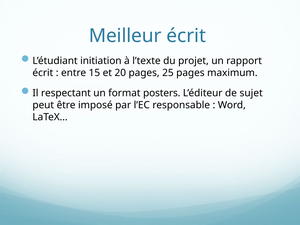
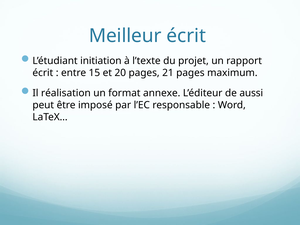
25: 25 -> 21 (168, 73)
respectant: respectant -> réalisation (66, 93)
posters: posters -> annexe (162, 93)
sujet: sujet -> aussi (251, 93)
